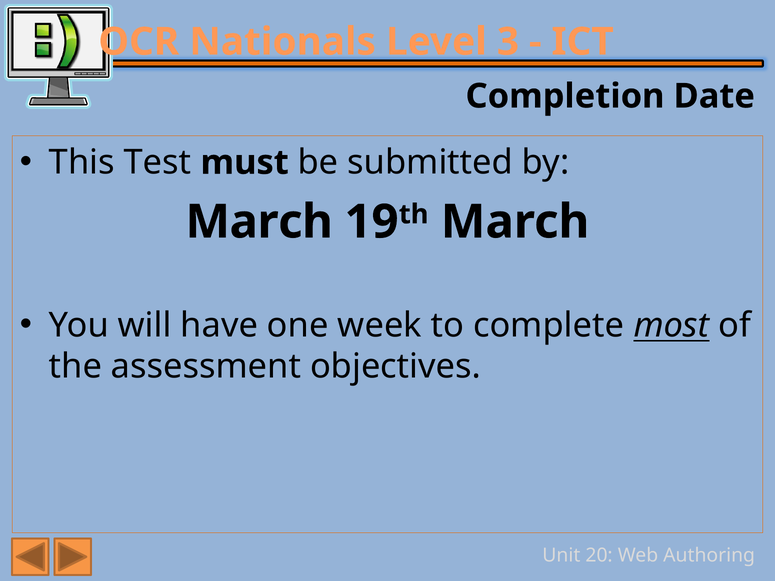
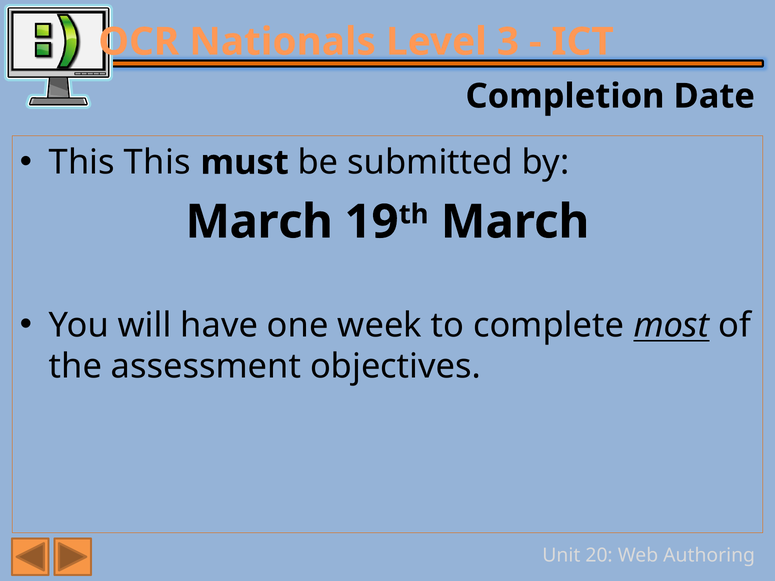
This Test: Test -> This (157, 163)
